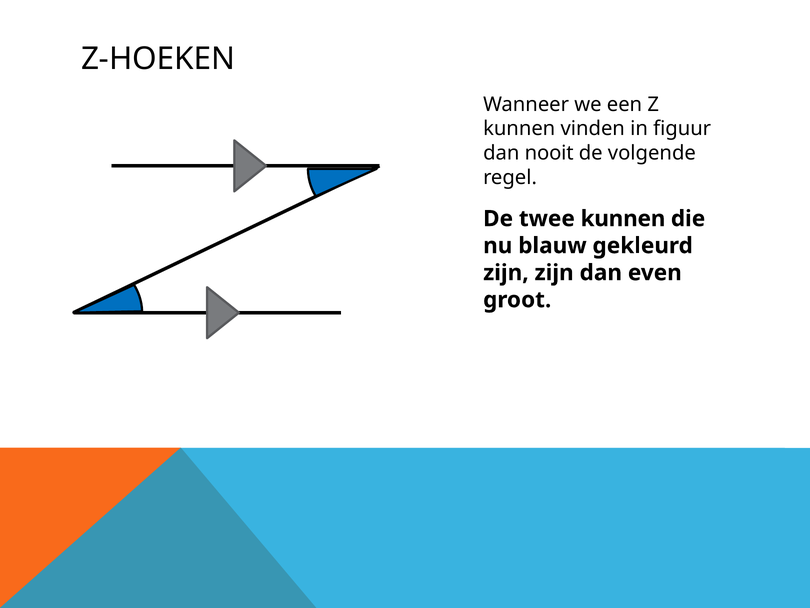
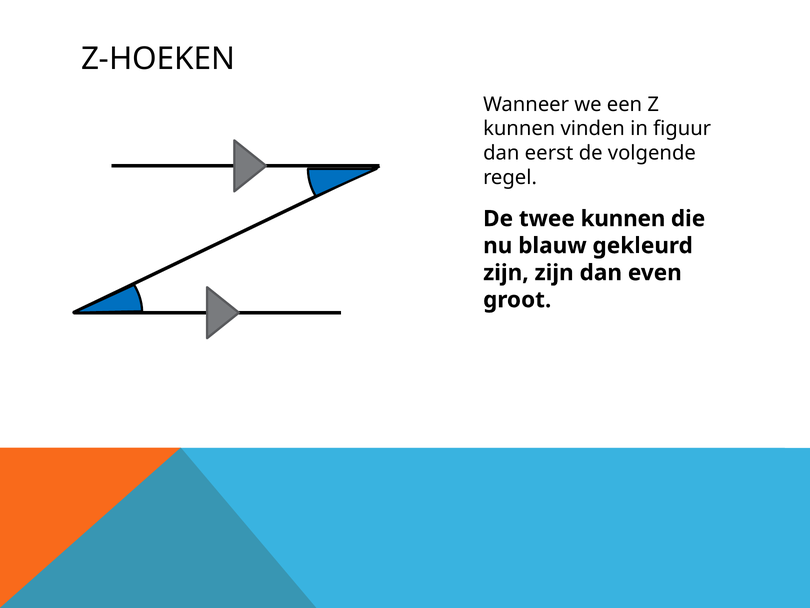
nooit: nooit -> eerst (549, 153)
